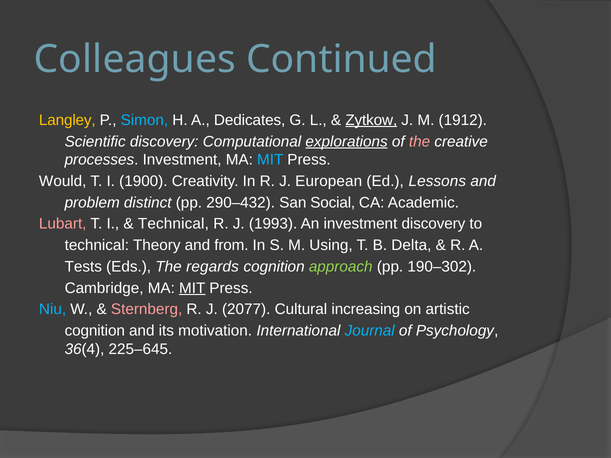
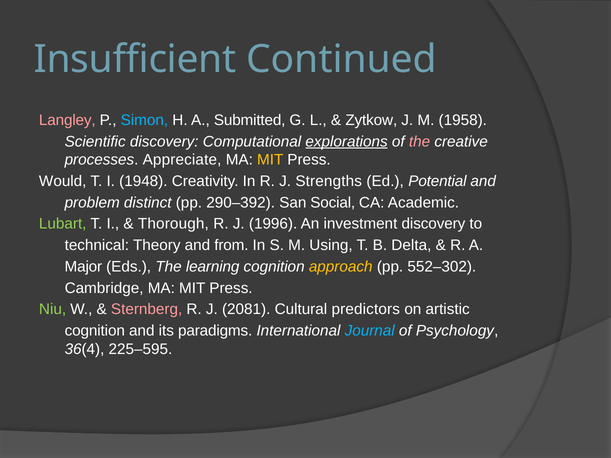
Colleagues: Colleagues -> Insufficient (135, 59)
Langley colour: yellow -> pink (67, 120)
Dedicates: Dedicates -> Submitted (250, 120)
Zytkow underline: present -> none (371, 120)
1912: 1912 -> 1958 (463, 120)
processes Investment: Investment -> Appreciate (182, 160)
MIT colour: light blue -> yellow (270, 160)
1900: 1900 -> 1948 (143, 181)
European: European -> Strengths (329, 181)
Lessons: Lessons -> Potential (437, 181)
290–432: 290–432 -> 290–392 (241, 203)
Lubart colour: pink -> light green (63, 224)
Technical: Technical -> Thorough (173, 224)
1993: 1993 -> 1996 (273, 224)
Tests: Tests -> Major (83, 267)
regards: regards -> learning (213, 267)
approach colour: light green -> yellow (341, 267)
190–302: 190–302 -> 552–302 (442, 267)
MIT underline: present -> none (192, 288)
Niu colour: light blue -> light green (53, 310)
2077: 2077 -> 2081 (246, 310)
increasing: increasing -> predictors (366, 310)
motivation: motivation -> paradigms (215, 331)
225–645: 225–645 -> 225–595 (140, 349)
